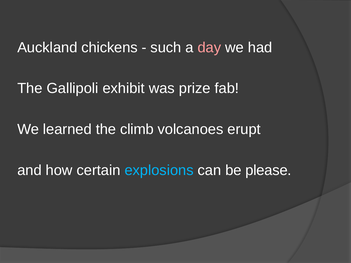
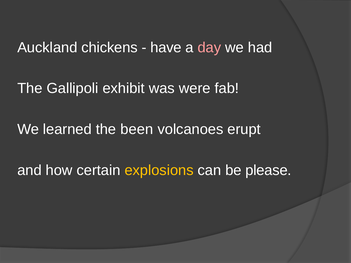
such: such -> have (166, 48)
prize: prize -> were (195, 88)
climb: climb -> been (137, 129)
explosions colour: light blue -> yellow (159, 170)
